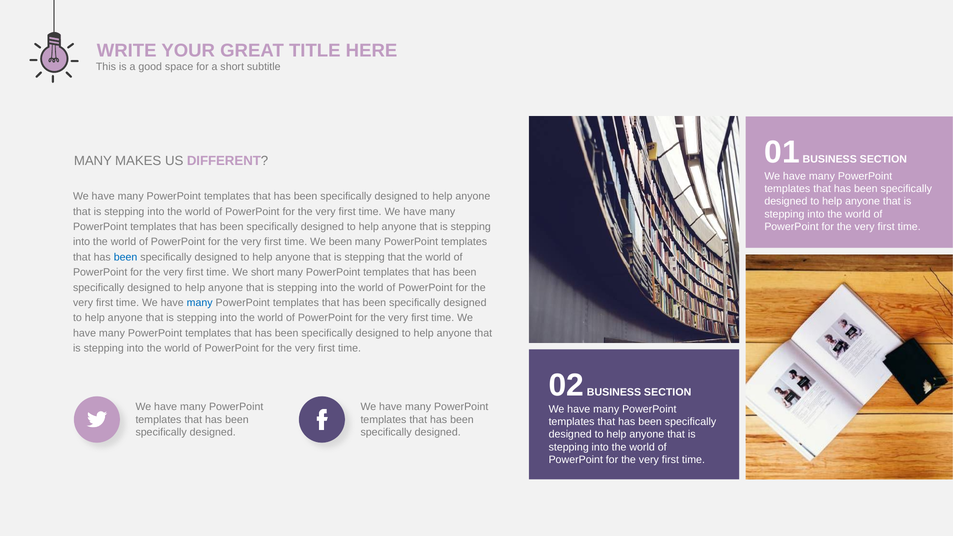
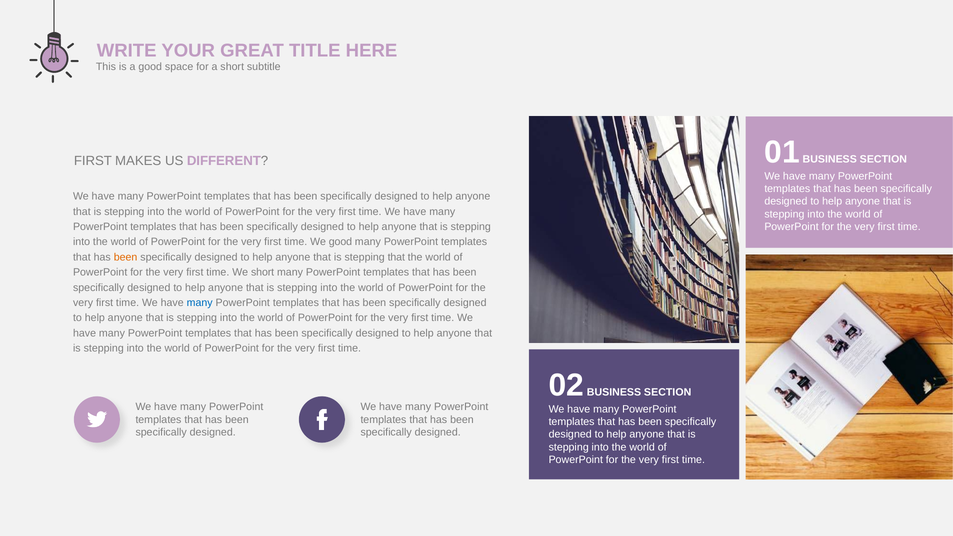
MANY: MANY -> FIRST (93, 161)
We been: been -> good (340, 242)
been colour: blue -> orange (126, 257)
